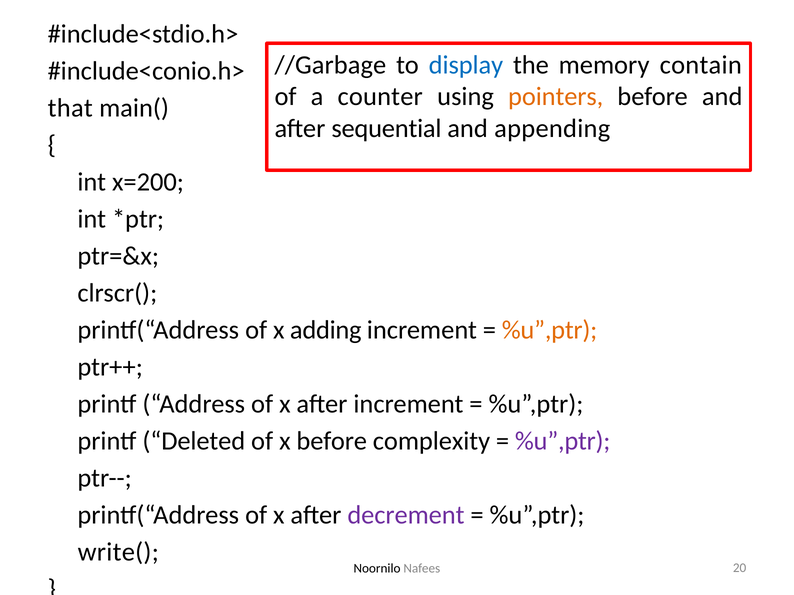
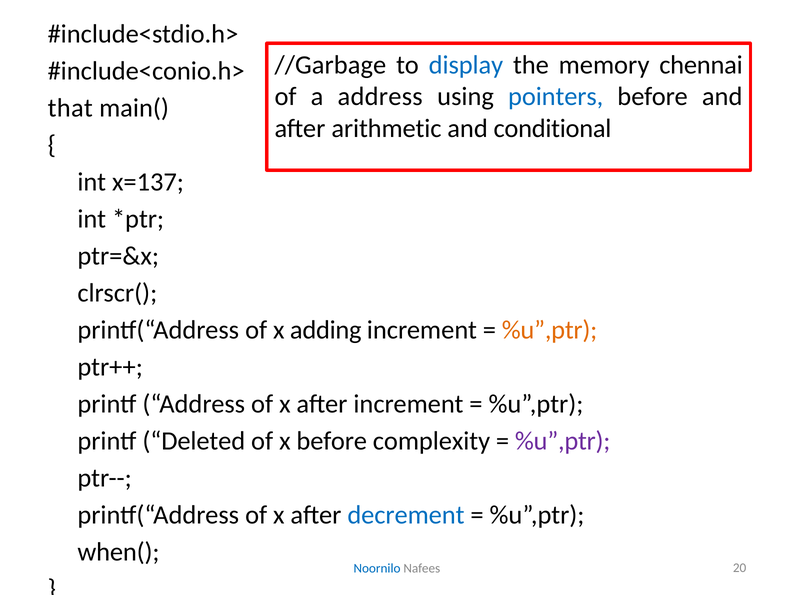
contain: contain -> chennai (701, 65)
a counter: counter -> address (380, 97)
pointers colour: orange -> blue (556, 97)
sequential: sequential -> arithmetic (386, 129)
appending: appending -> conditional (552, 129)
x=200: x=200 -> x=137 (148, 182)
decrement colour: purple -> blue (406, 516)
write(: write( -> when( (118, 553)
Noornilo colour: black -> blue (377, 569)
